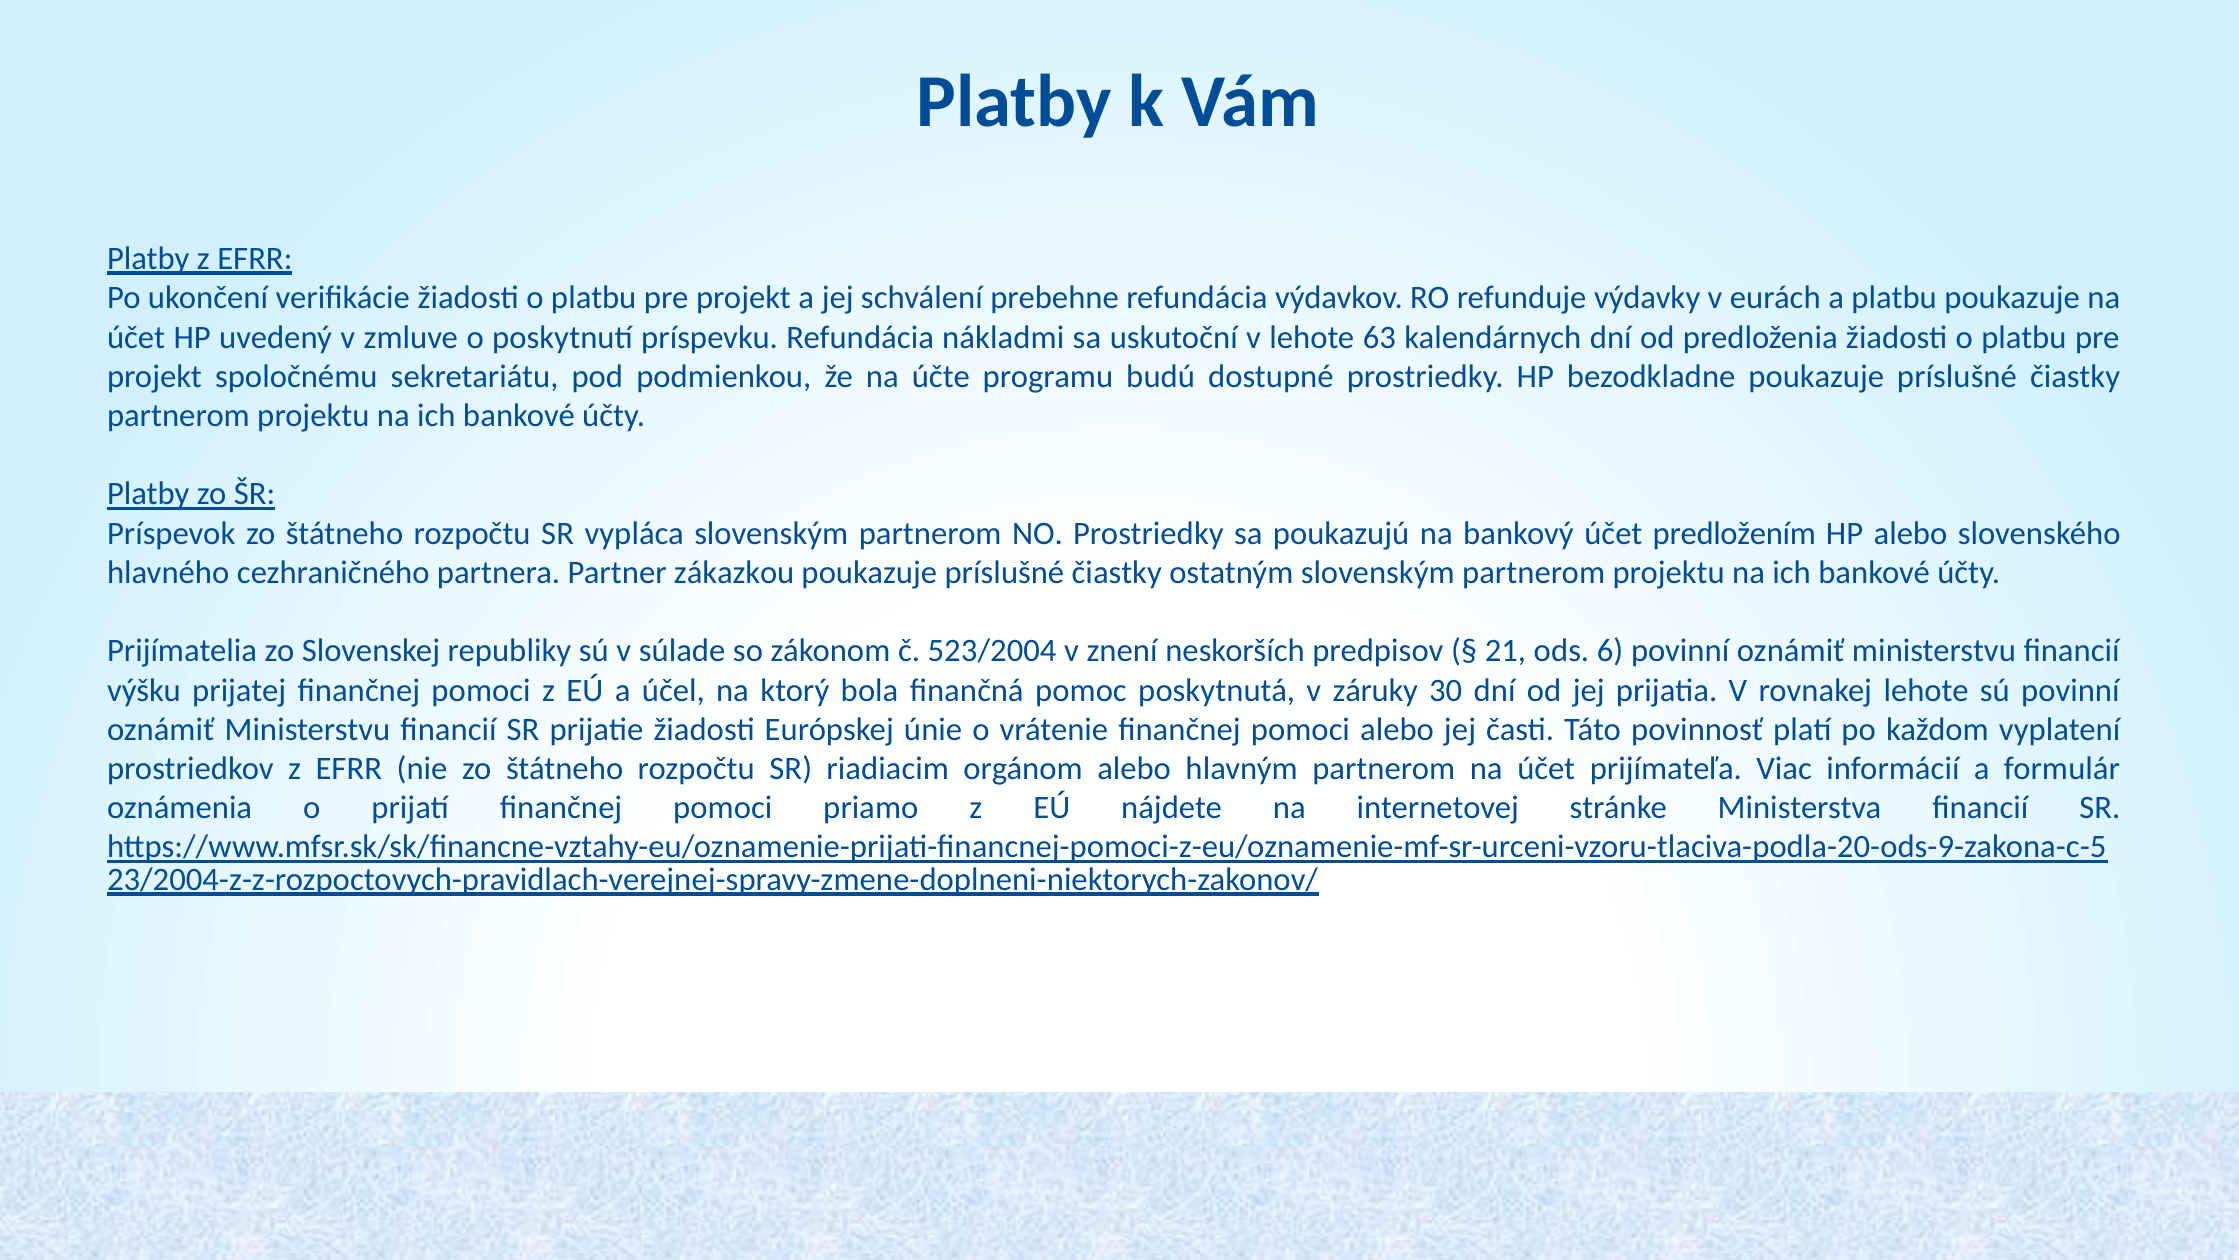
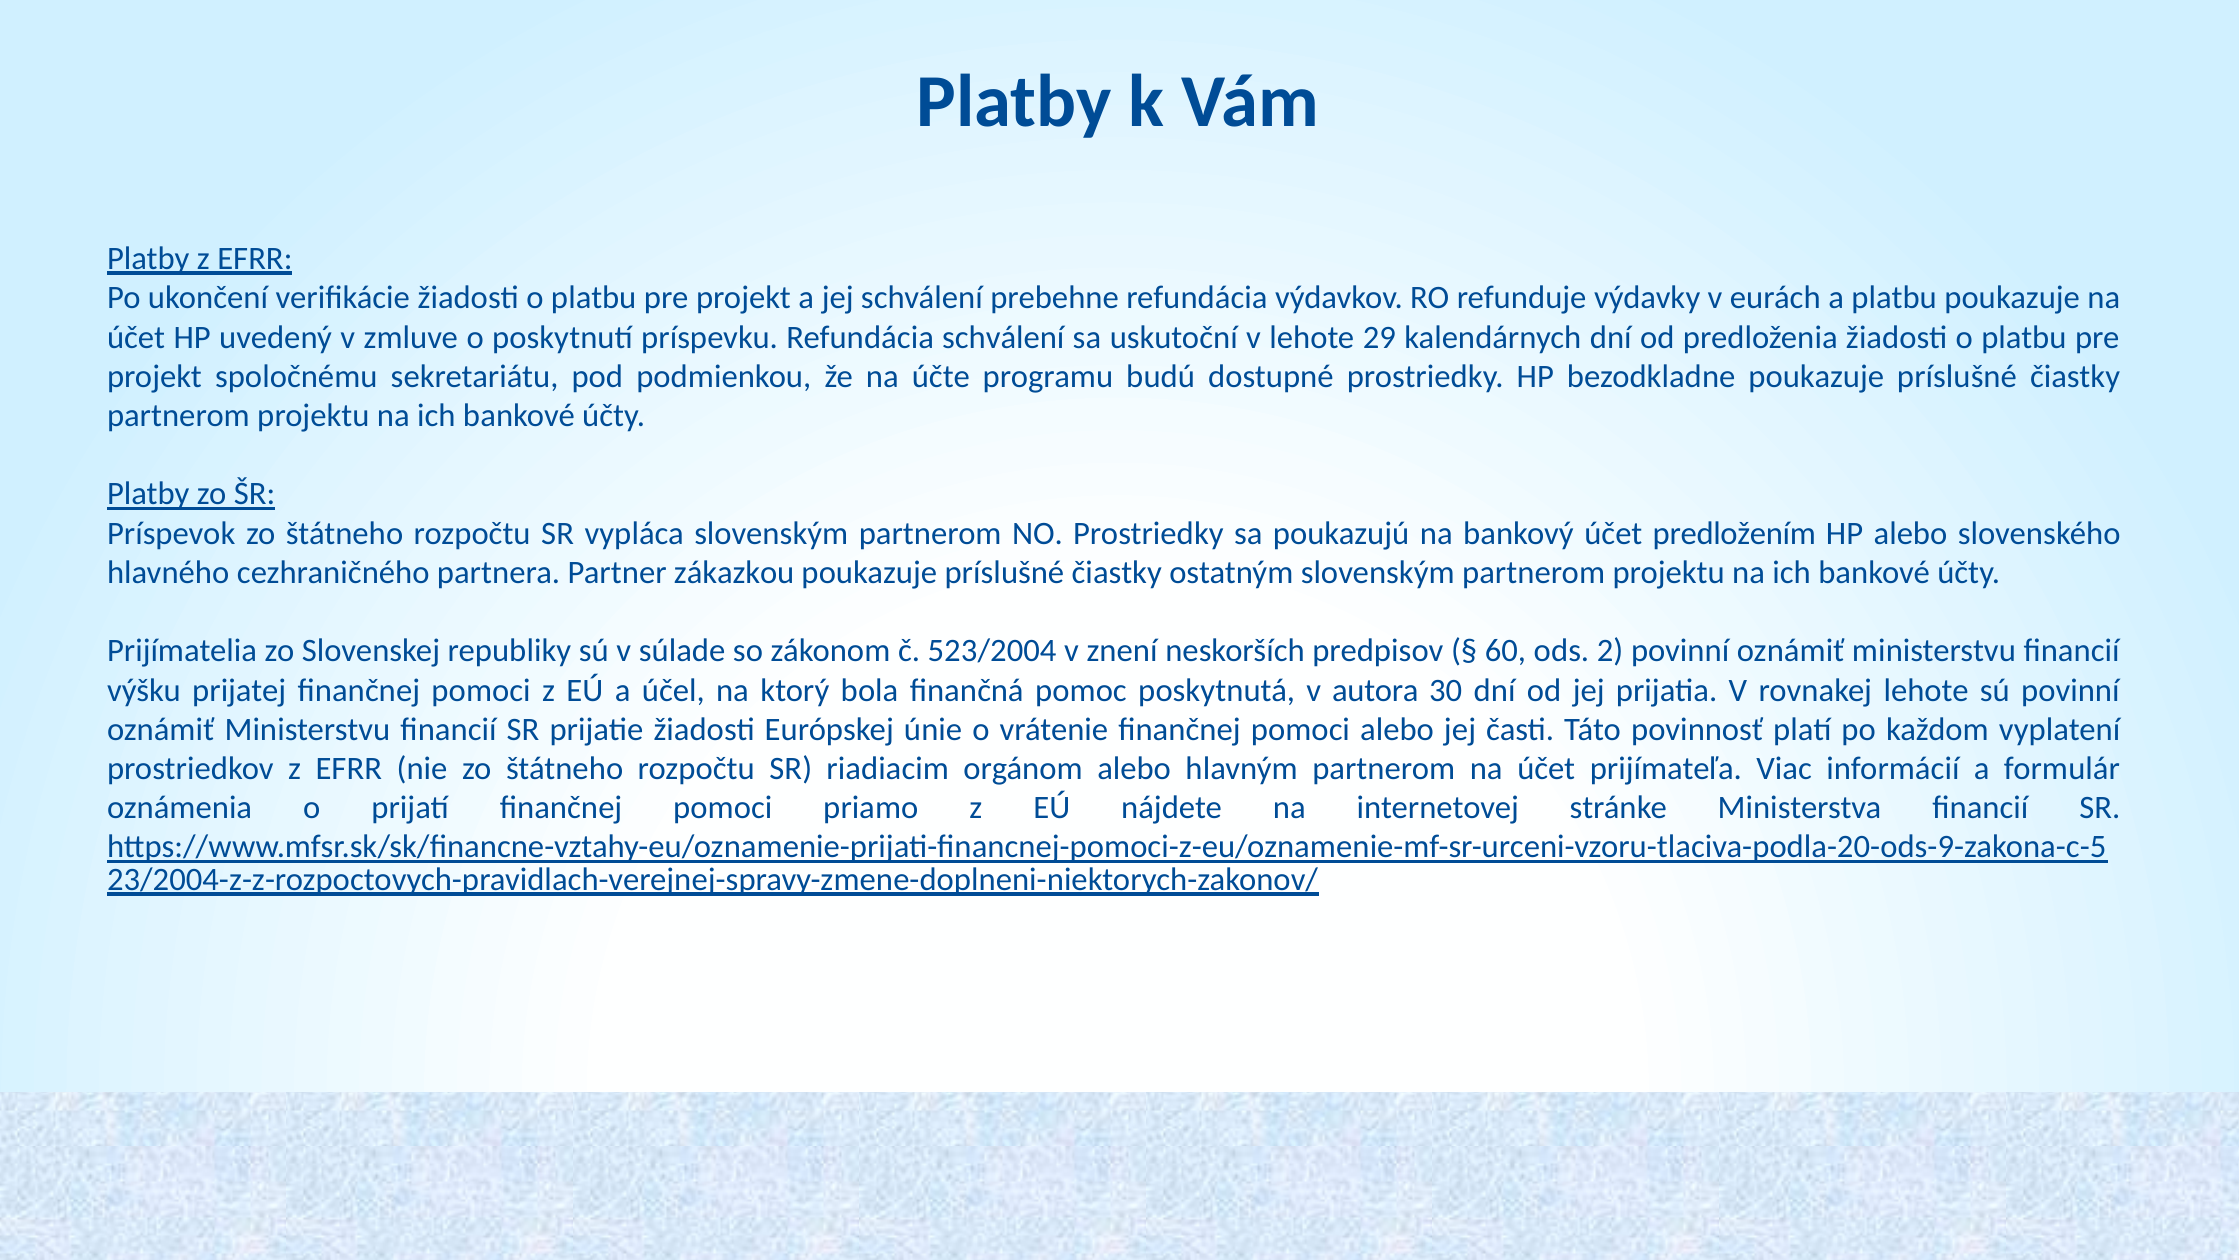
Refundácia nákladmi: nákladmi -> schválení (1003, 337)
63: 63 -> 29 (1379, 337)
21: 21 -> 60 (1505, 651)
6: 6 -> 2 (1610, 651)
záruky: záruky -> autora (1375, 690)
